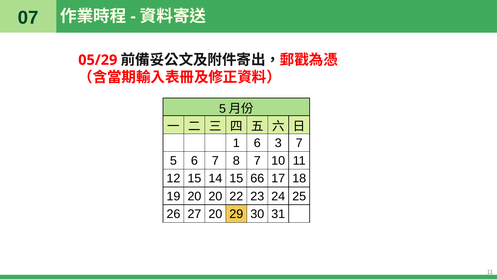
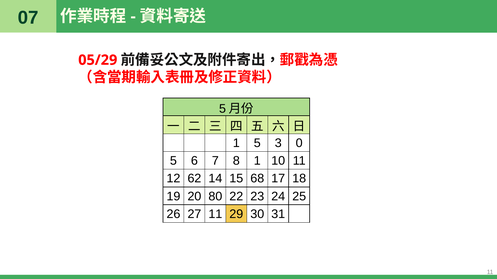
1 6: 6 -> 5 (257, 143)
3 7: 7 -> 0 (299, 143)
8 7: 7 -> 1 (257, 161)
12 15: 15 -> 62 (194, 179)
66: 66 -> 68 (257, 179)
20 20: 20 -> 80 (215, 197)
27 20: 20 -> 11 (215, 214)
